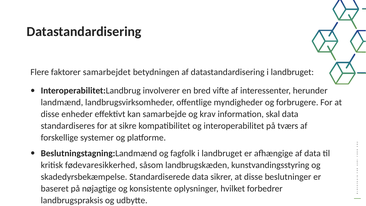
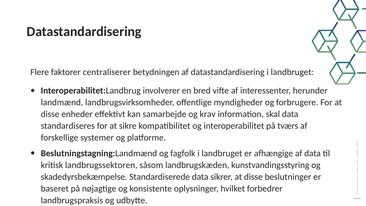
samarbejdet: samarbejdet -> centraliserer (107, 72)
fødevaresikkerhed: fødevaresikkerhed -> landbrugssektoren (101, 165)
